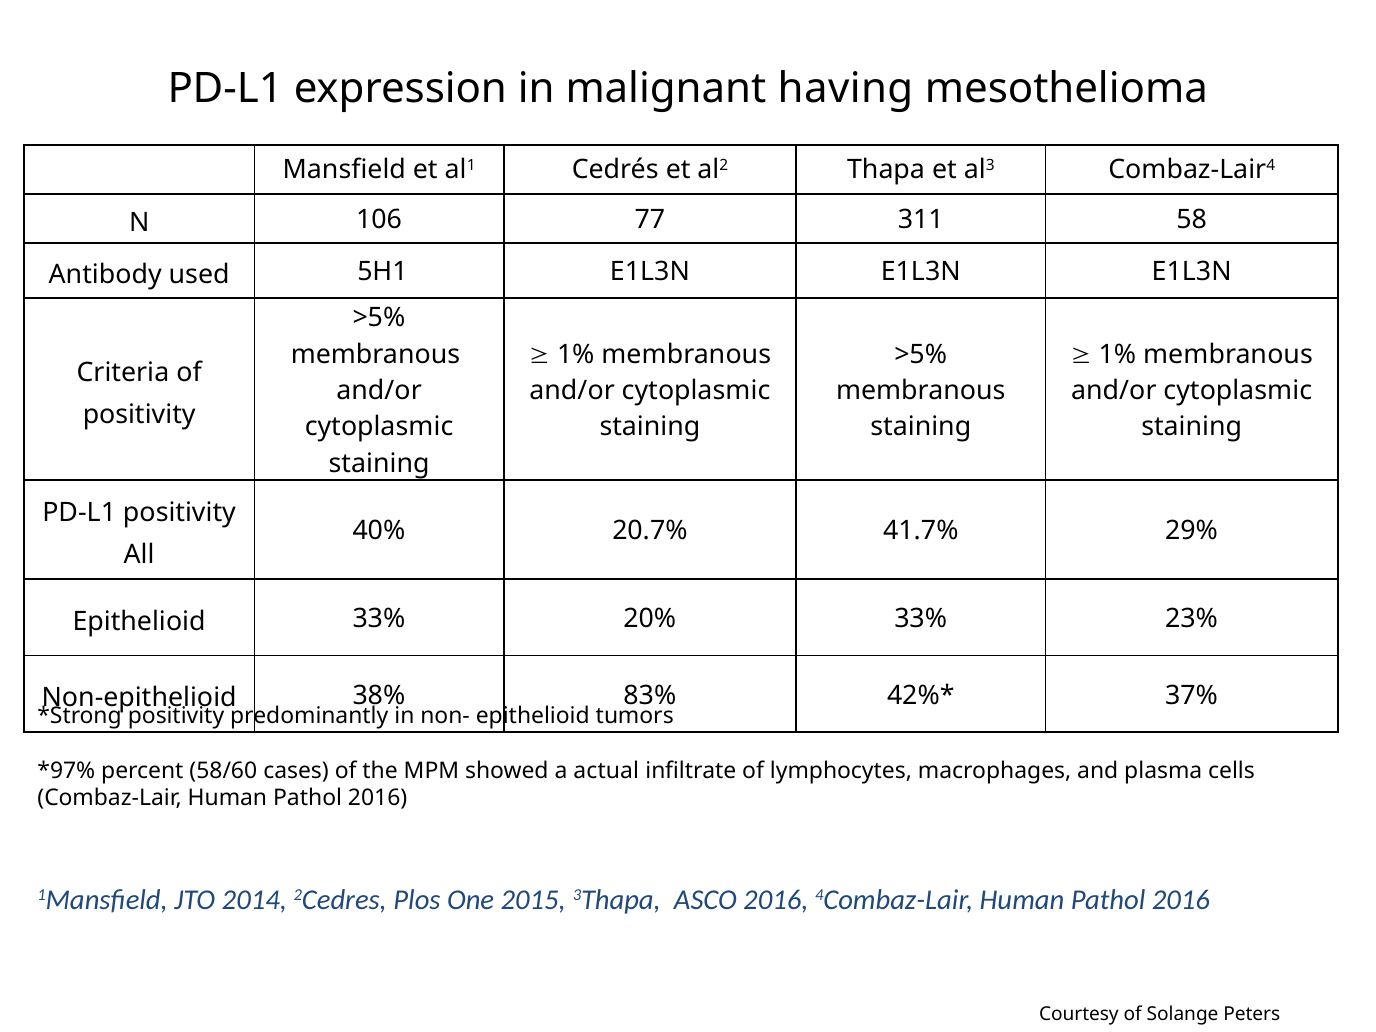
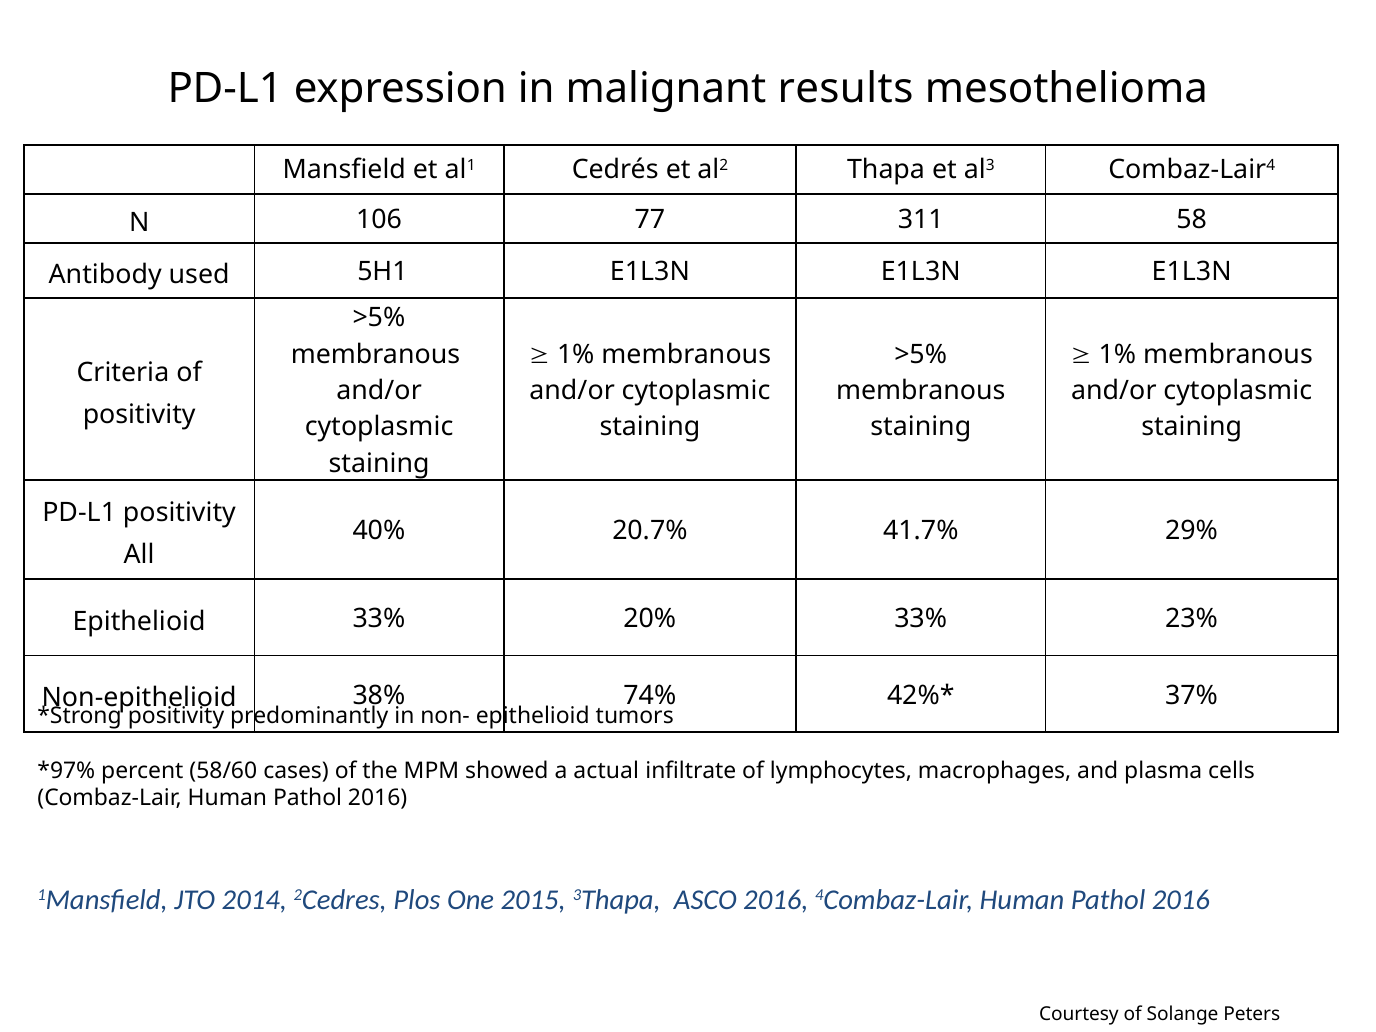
having: having -> results (845, 89)
83%: 83% -> 74% (650, 695)
